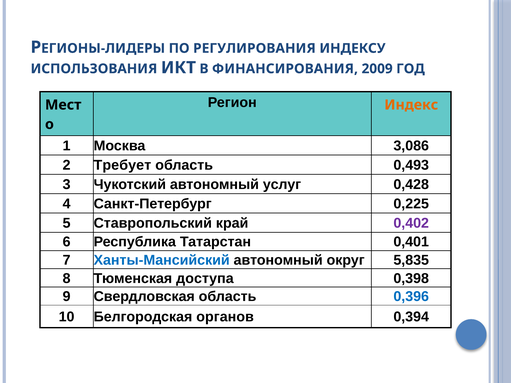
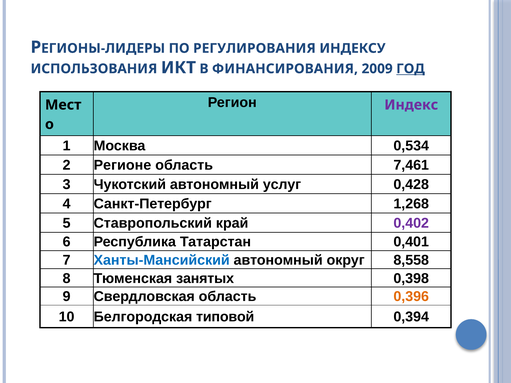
ГОД underline: none -> present (410, 69)
Индекс colour: orange -> purple (411, 105)
3,086: 3,086 -> 0,534 (411, 146)
Требует: Требует -> Регионе (122, 165)
0,493: 0,493 -> 7,461 (411, 165)
0,225: 0,225 -> 1,268 (411, 204)
5,835: 5,835 -> 8,558 (411, 260)
доступа: доступа -> занятых (205, 279)
0,396 colour: blue -> orange (411, 297)
органов: органов -> типовой (225, 317)
